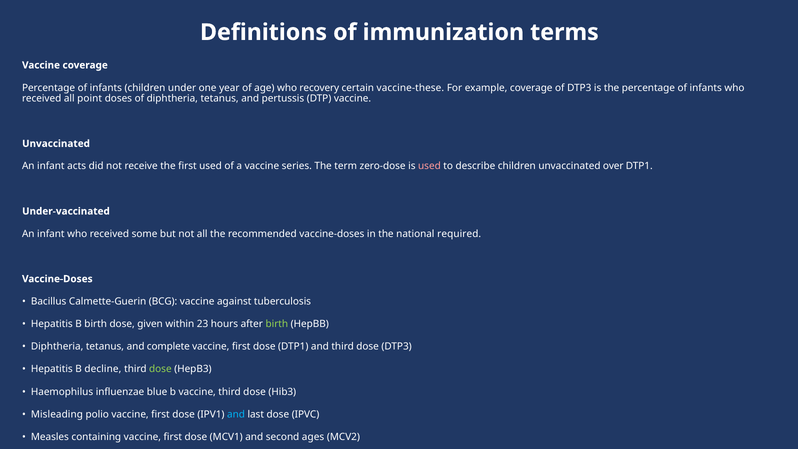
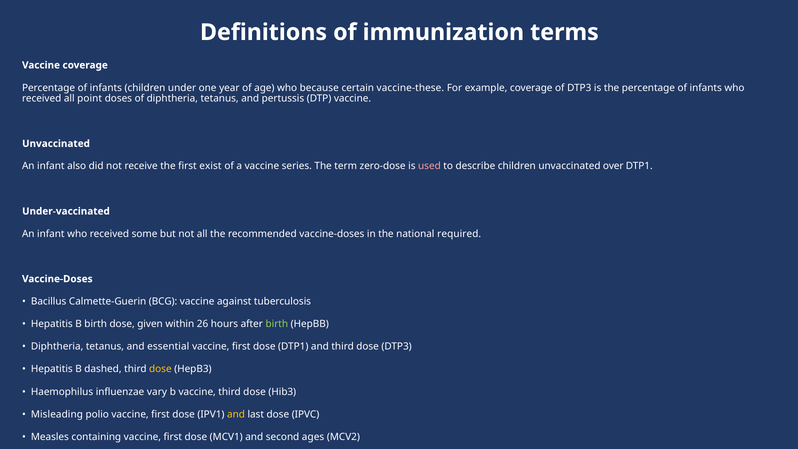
recovery: recovery -> because (319, 88)
acts: acts -> also (77, 166)
first used: used -> exist (210, 166)
23: 23 -> 26 (203, 324)
complete: complete -> essential (168, 346)
decline: decline -> dashed (103, 369)
dose colour: light green -> yellow (160, 369)
blue: blue -> vary (157, 392)
and colour: light blue -> yellow (236, 414)
